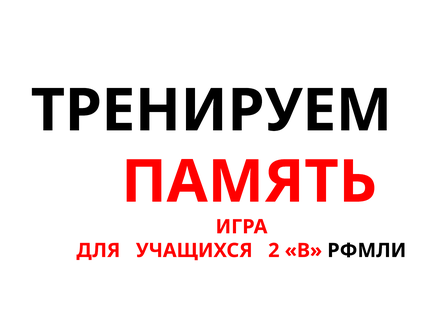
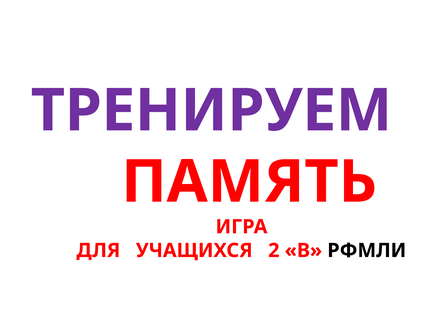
ТРЕНИРУЕМ colour: black -> purple (211, 111)
